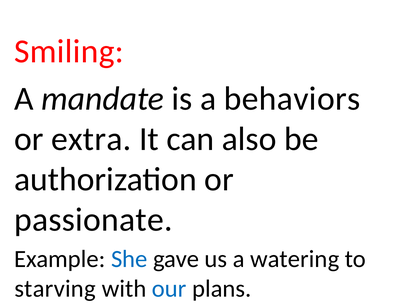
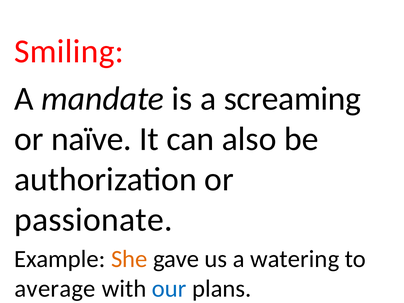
behaviors: behaviors -> screaming (292, 99)
extra: extra -> naïve (91, 139)
She colour: blue -> orange (129, 259)
starving: starving -> average (55, 289)
